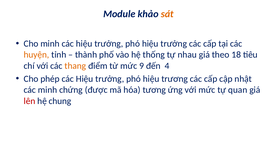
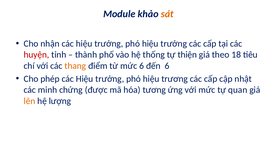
Cho minh: minh -> nhận (50, 44)
huyện colour: orange -> red (36, 55)
nhau: nhau -> thiện (187, 55)
mức 9: 9 -> 6 (142, 66)
đến 4: 4 -> 6 (167, 66)
lên colour: red -> orange (29, 101)
chung: chung -> lượng (60, 101)
